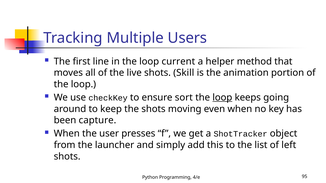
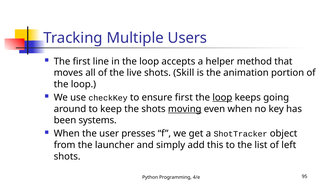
current: current -> accepts (178, 62)
ensure sort: sort -> first (184, 98)
moving underline: none -> present (185, 109)
capture: capture -> systems (98, 121)
